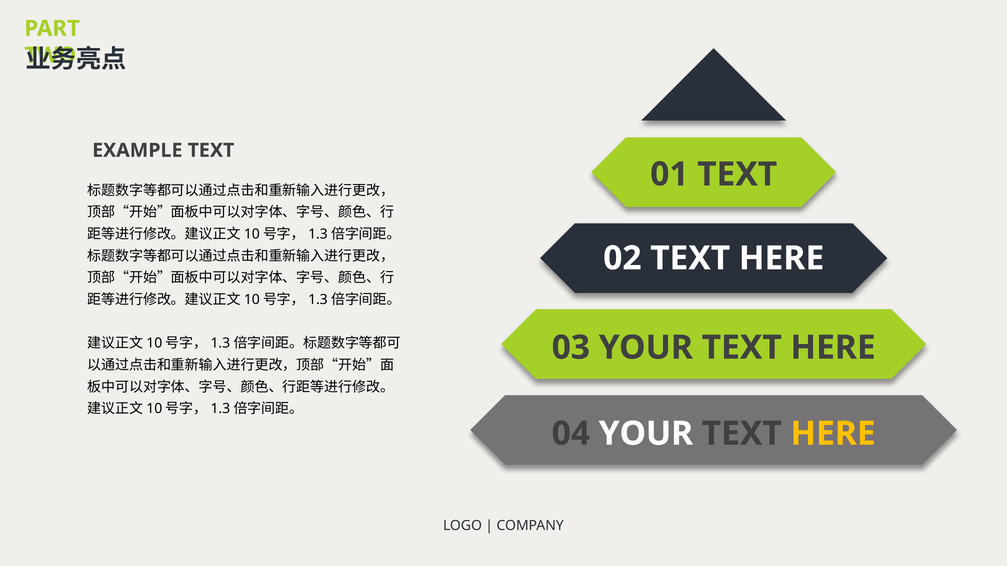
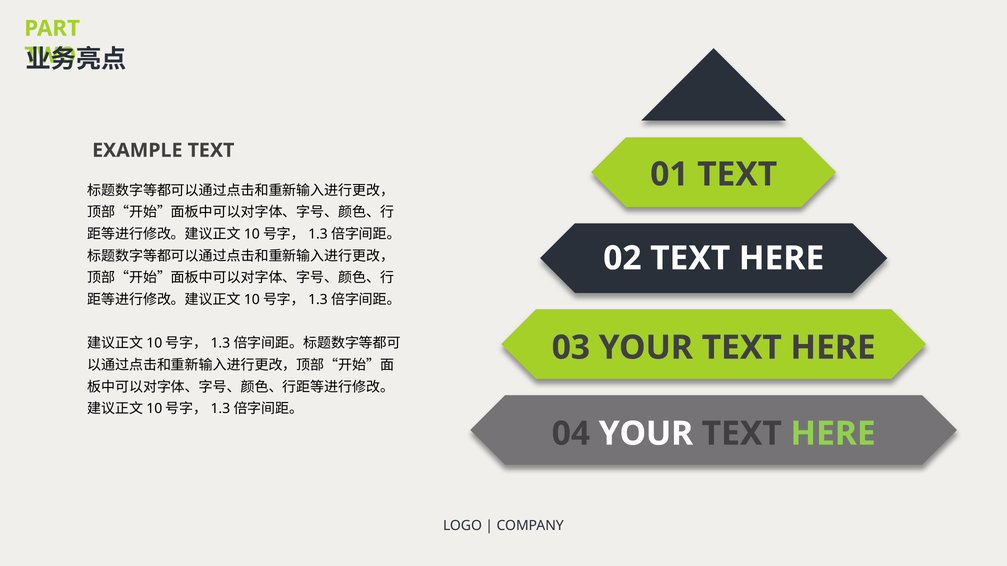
HERE colour: yellow -> light green (833, 434)
